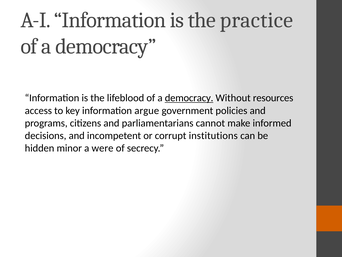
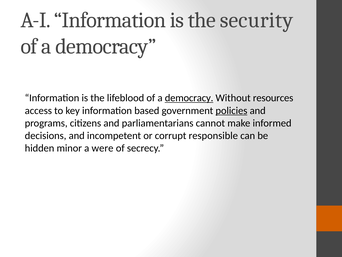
practice: practice -> security (256, 20)
argue: argue -> based (147, 110)
policies underline: none -> present (231, 110)
institutions: institutions -> responsible (213, 135)
